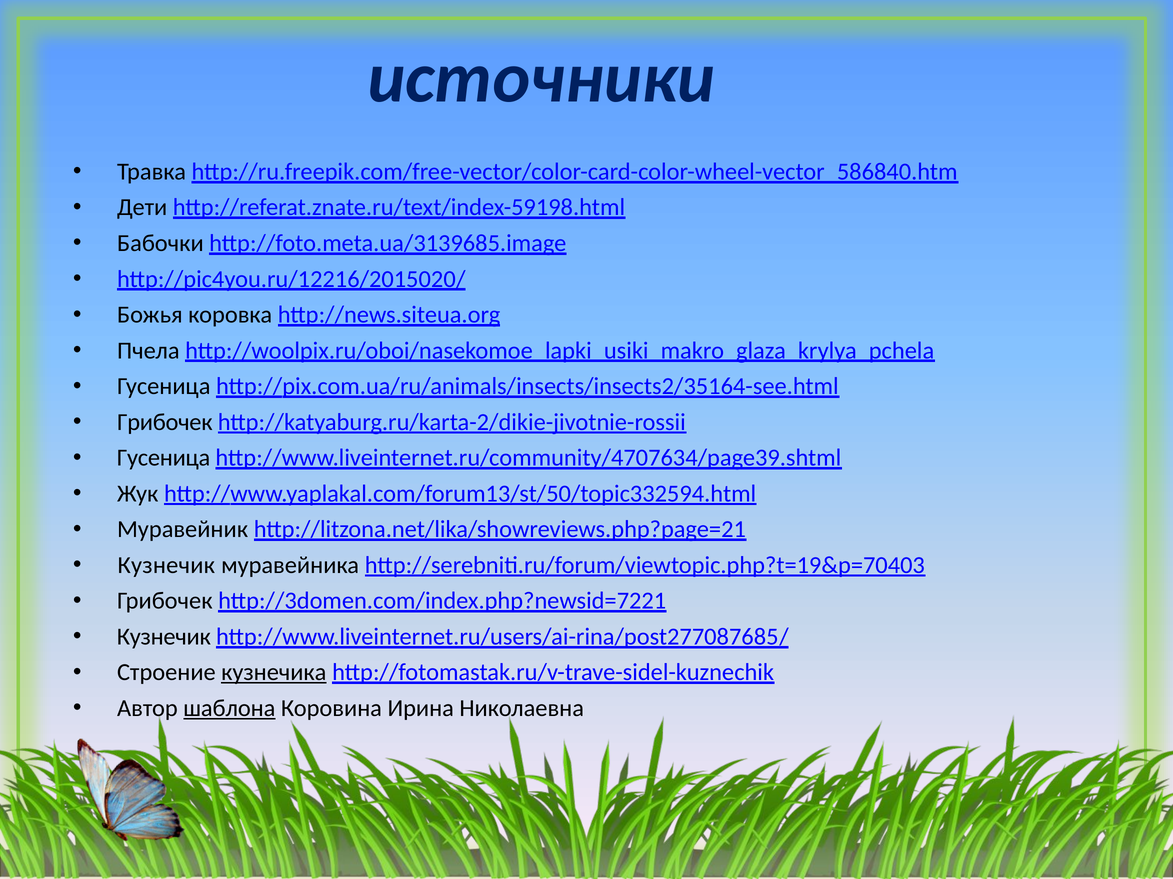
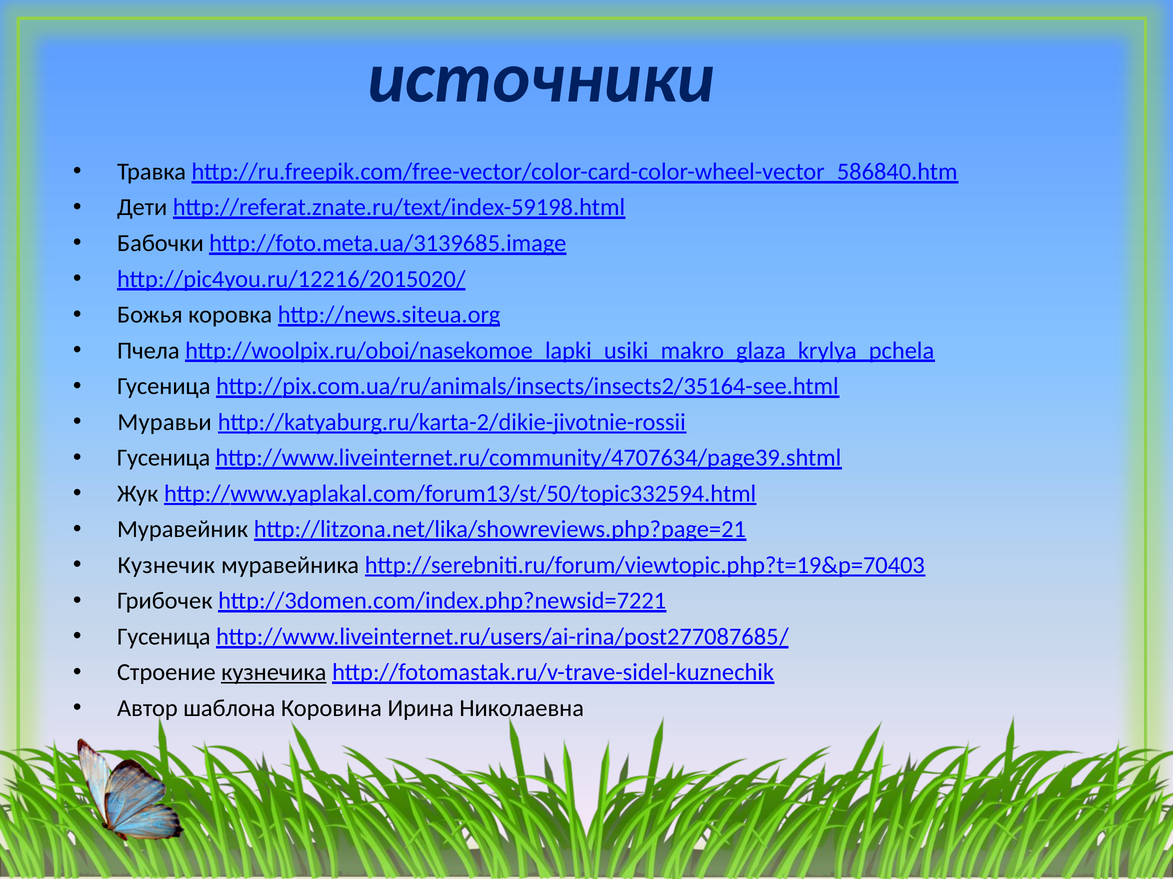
Грибочек: Грибочек -> Муравьи (165, 422)
Кузнечик: Кузнечик -> Гусеница (164, 637)
шаблона underline: present -> none (229, 709)
